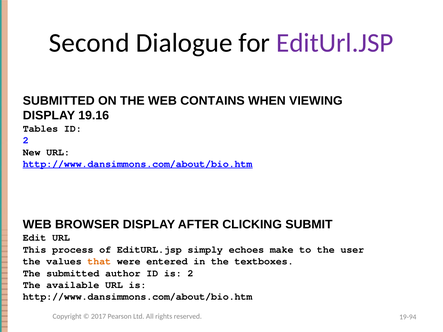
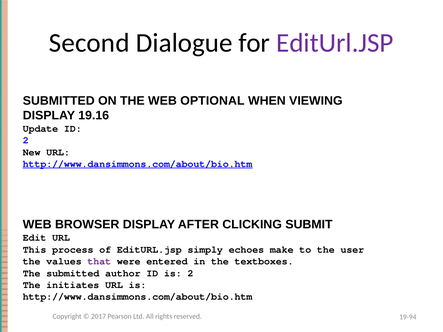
CONTAINS: CONTAINS -> OPTIONAL (212, 101)
Tables: Tables -> Update (40, 129)
that colour: orange -> purple (99, 261)
available: available -> initiates (73, 285)
